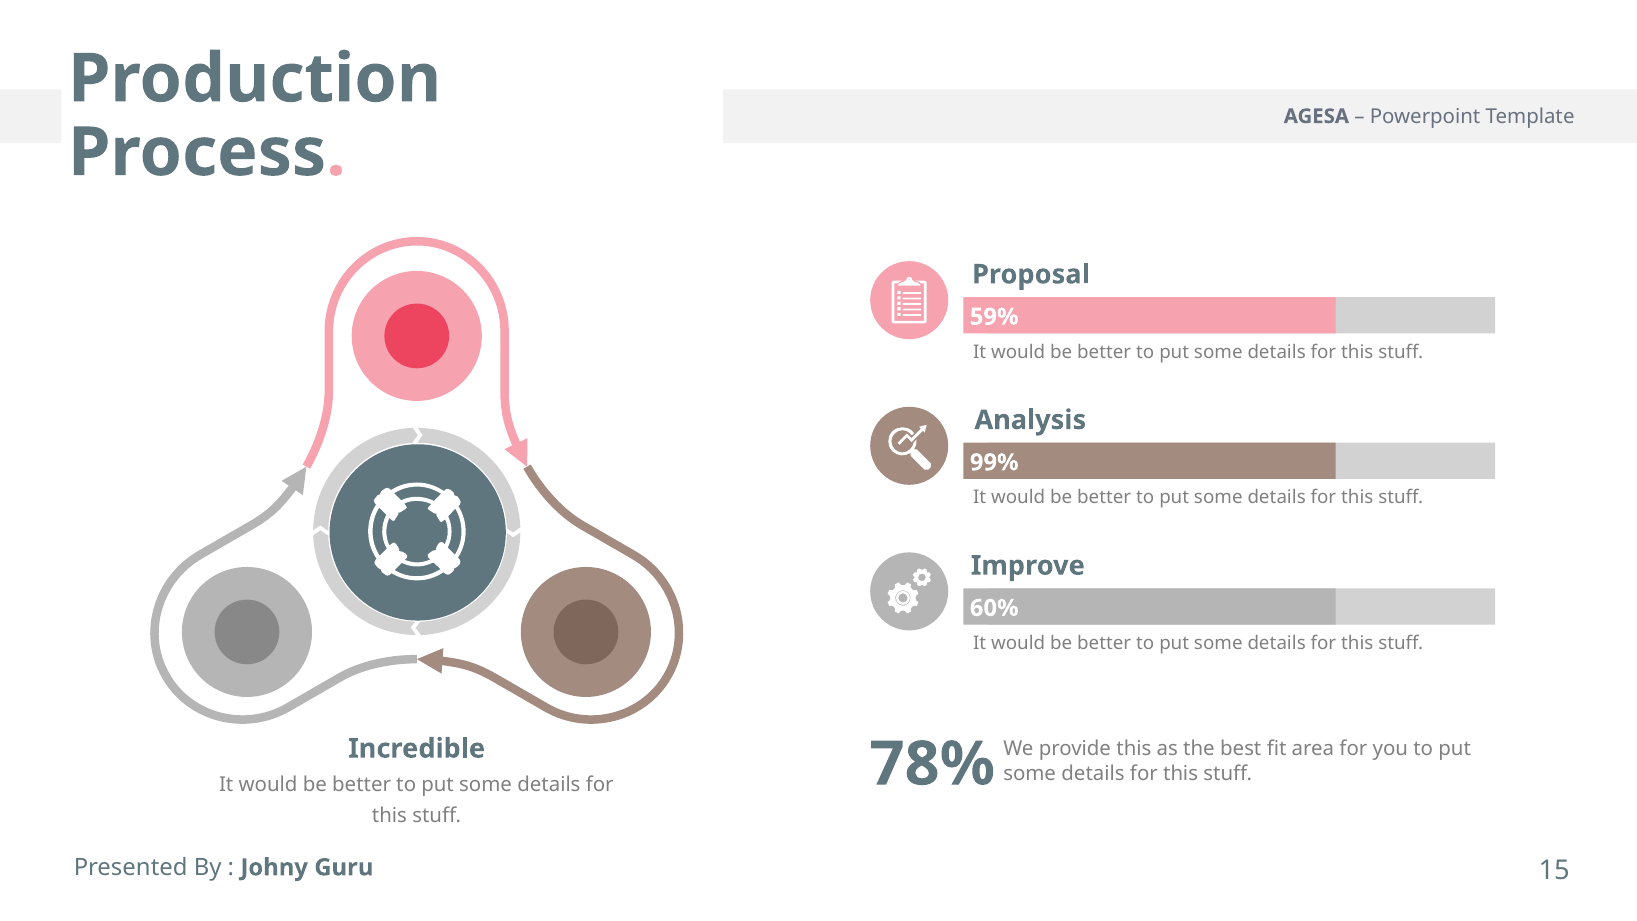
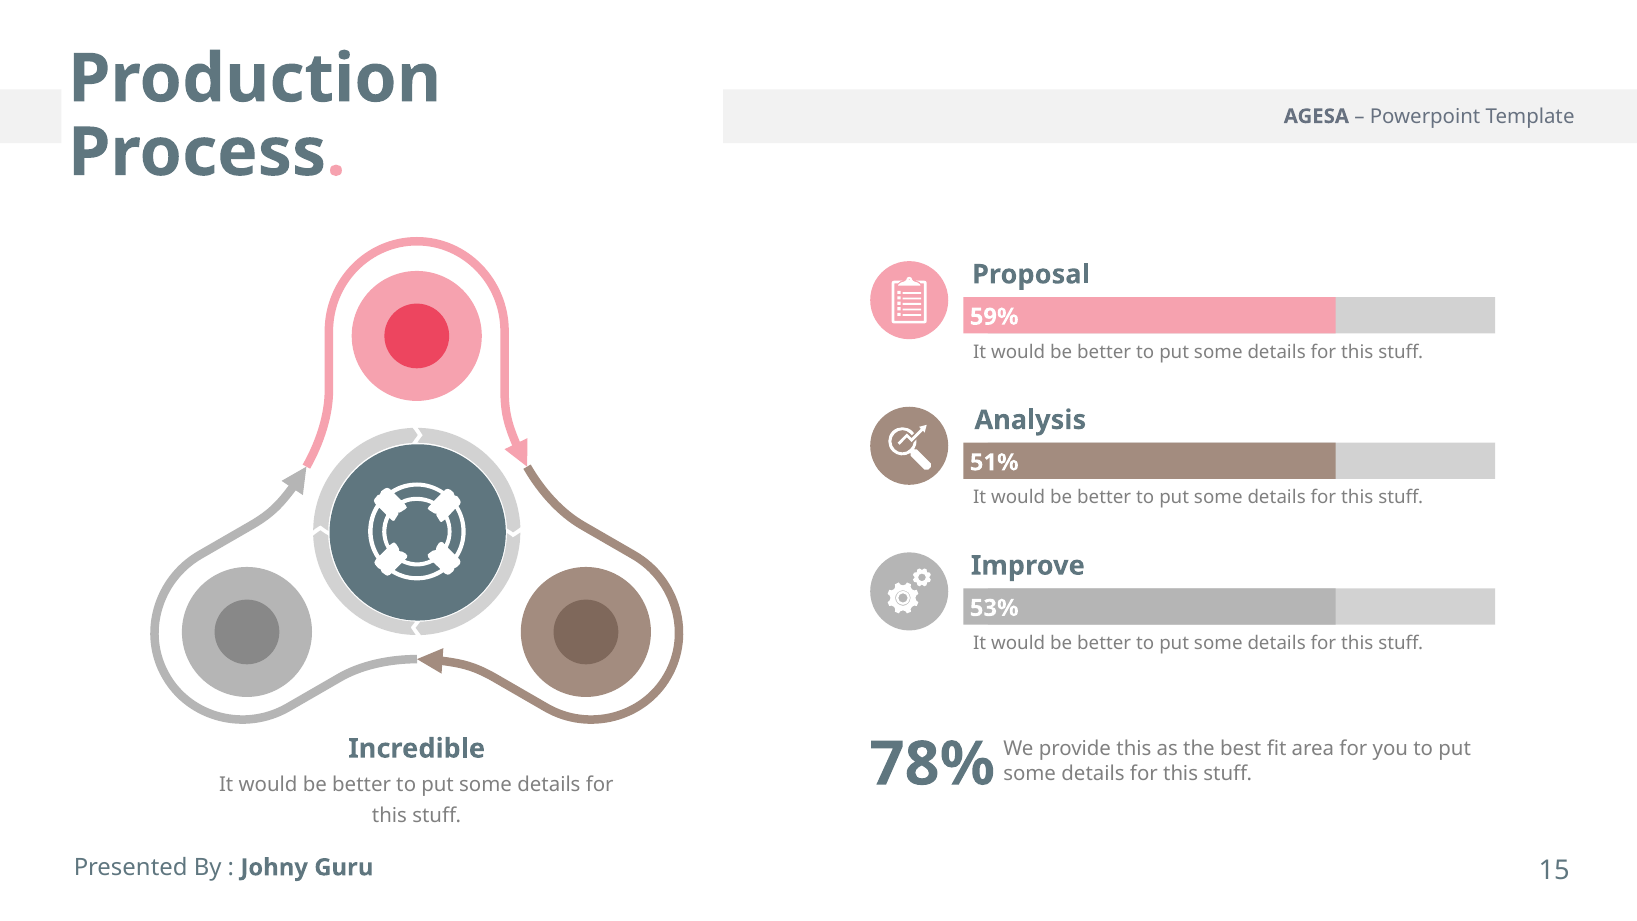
99%: 99% -> 51% (994, 462)
60%: 60% -> 53% (994, 608)
